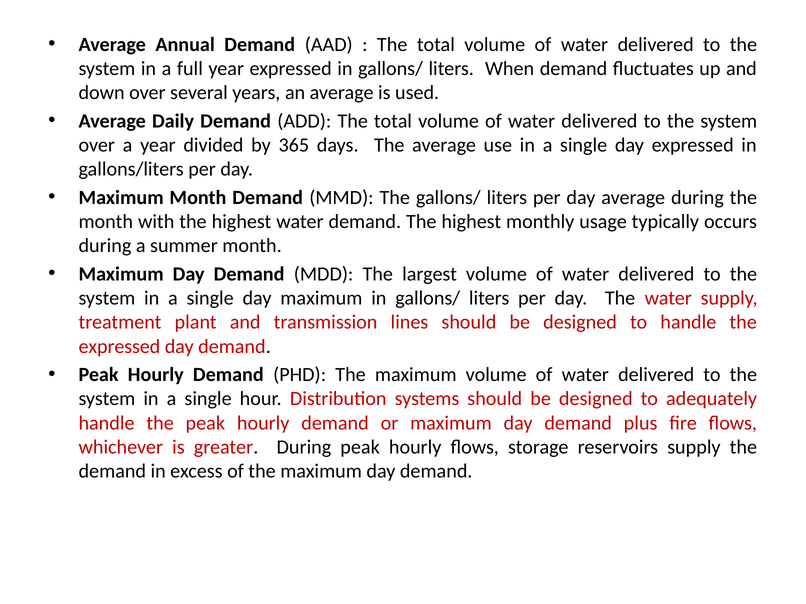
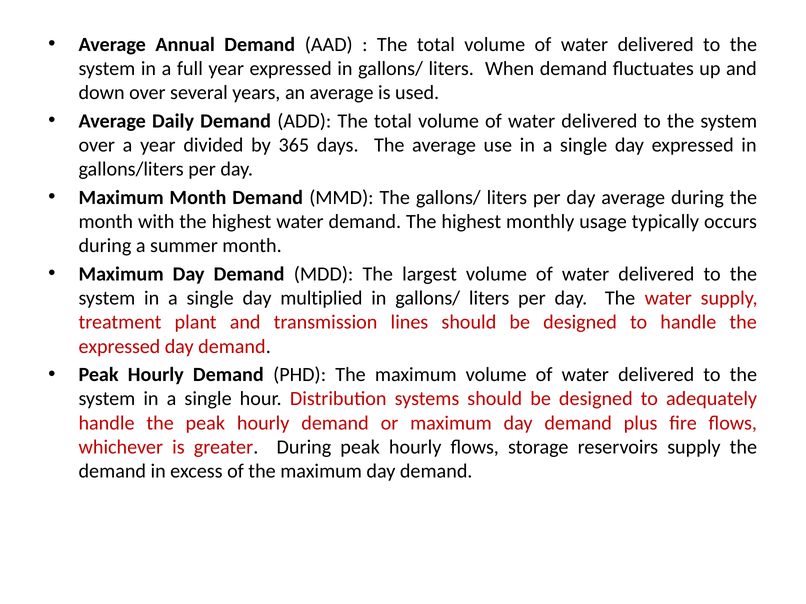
day maximum: maximum -> multiplied (321, 298)
